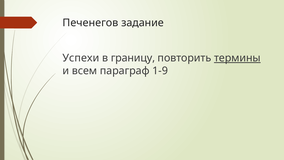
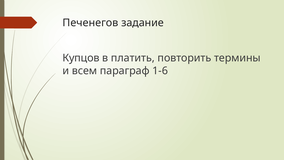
Успехи: Успехи -> Купцов (81, 58)
границу: границу -> платить (133, 58)
термины underline: present -> none (237, 58)
1-9: 1-9 -> 1-6 (160, 71)
